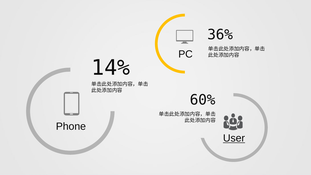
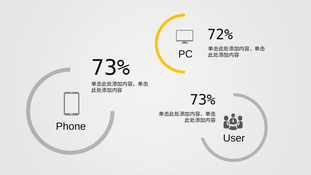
36%: 36% -> 72% (220, 35)
14%: 14% -> 73% (111, 68)
60%: 60% -> 73% (203, 100)
User underline: present -> none (234, 138)
